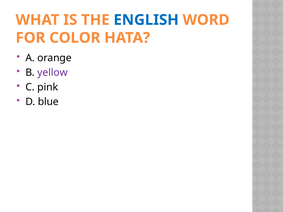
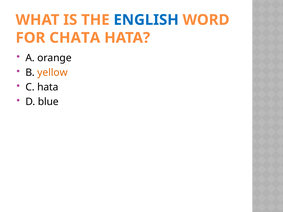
COLOR: COLOR -> CHATA (75, 38)
yellow colour: purple -> orange (52, 73)
C pink: pink -> hata (48, 87)
